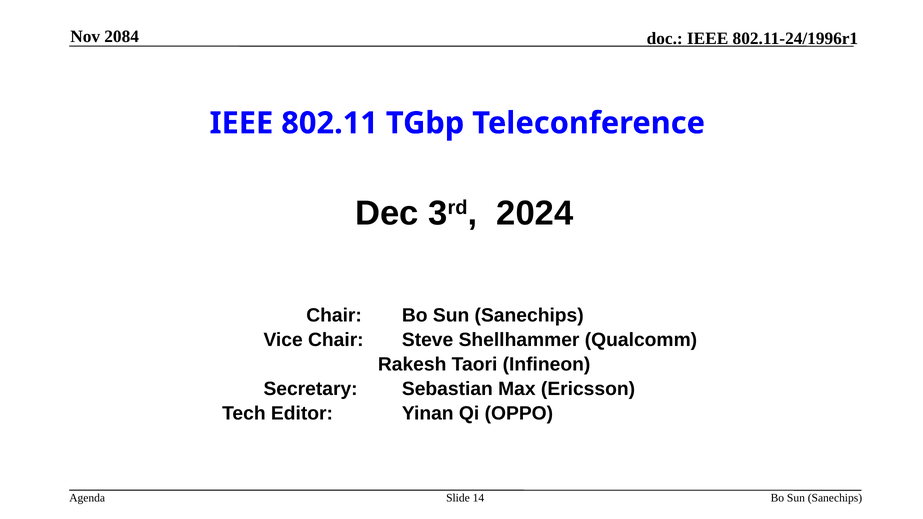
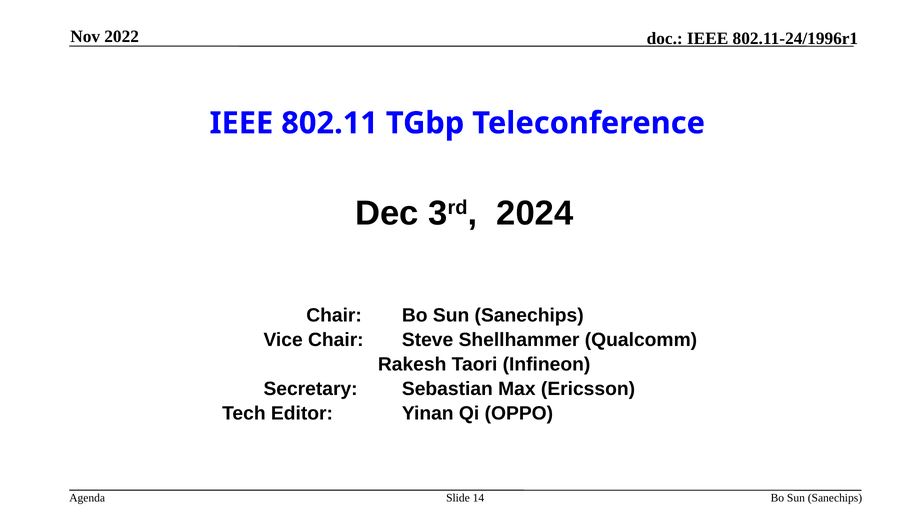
2084: 2084 -> 2022 (122, 37)
